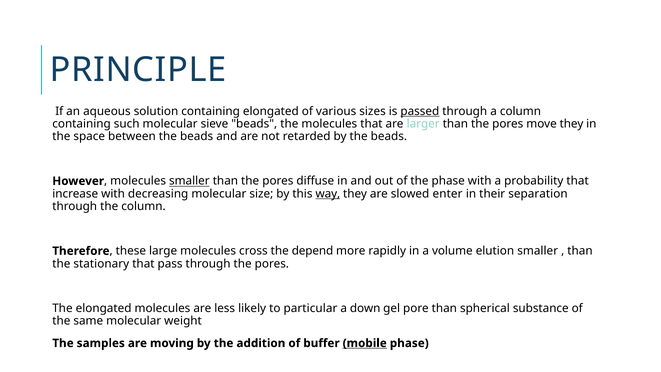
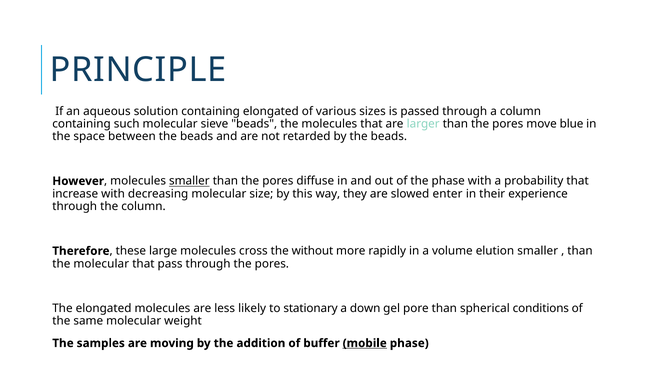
passed underline: present -> none (420, 111)
move they: they -> blue (572, 124)
way underline: present -> none (328, 194)
separation: separation -> experience (538, 194)
depend: depend -> without (313, 251)
the stationary: stationary -> molecular (101, 264)
particular: particular -> stationary (311, 308)
substance: substance -> conditions (541, 308)
